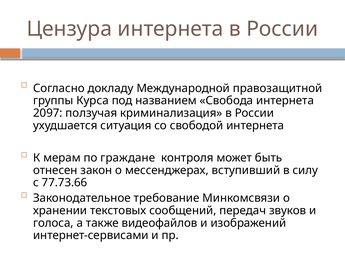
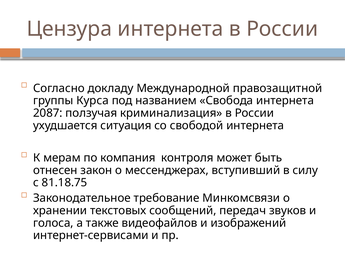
2097: 2097 -> 2087 (48, 113)
граждане: граждане -> компания (128, 158)
77.73.66: 77.73.66 -> 81.18.75 (65, 183)
